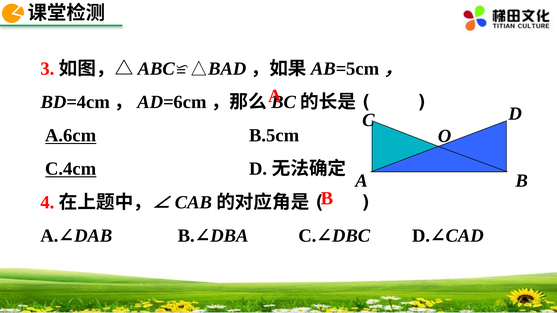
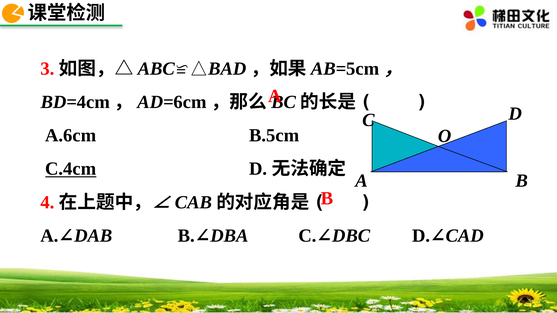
A.6cm underline: present -> none (71, 136)
